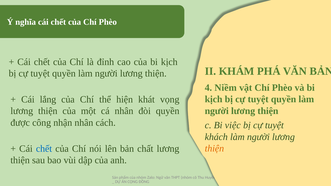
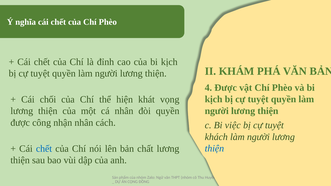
4 Niềm: Niềm -> Được (226, 88)
lắng: lắng -> chối (48, 100)
thiện colour: orange -> blue (214, 149)
